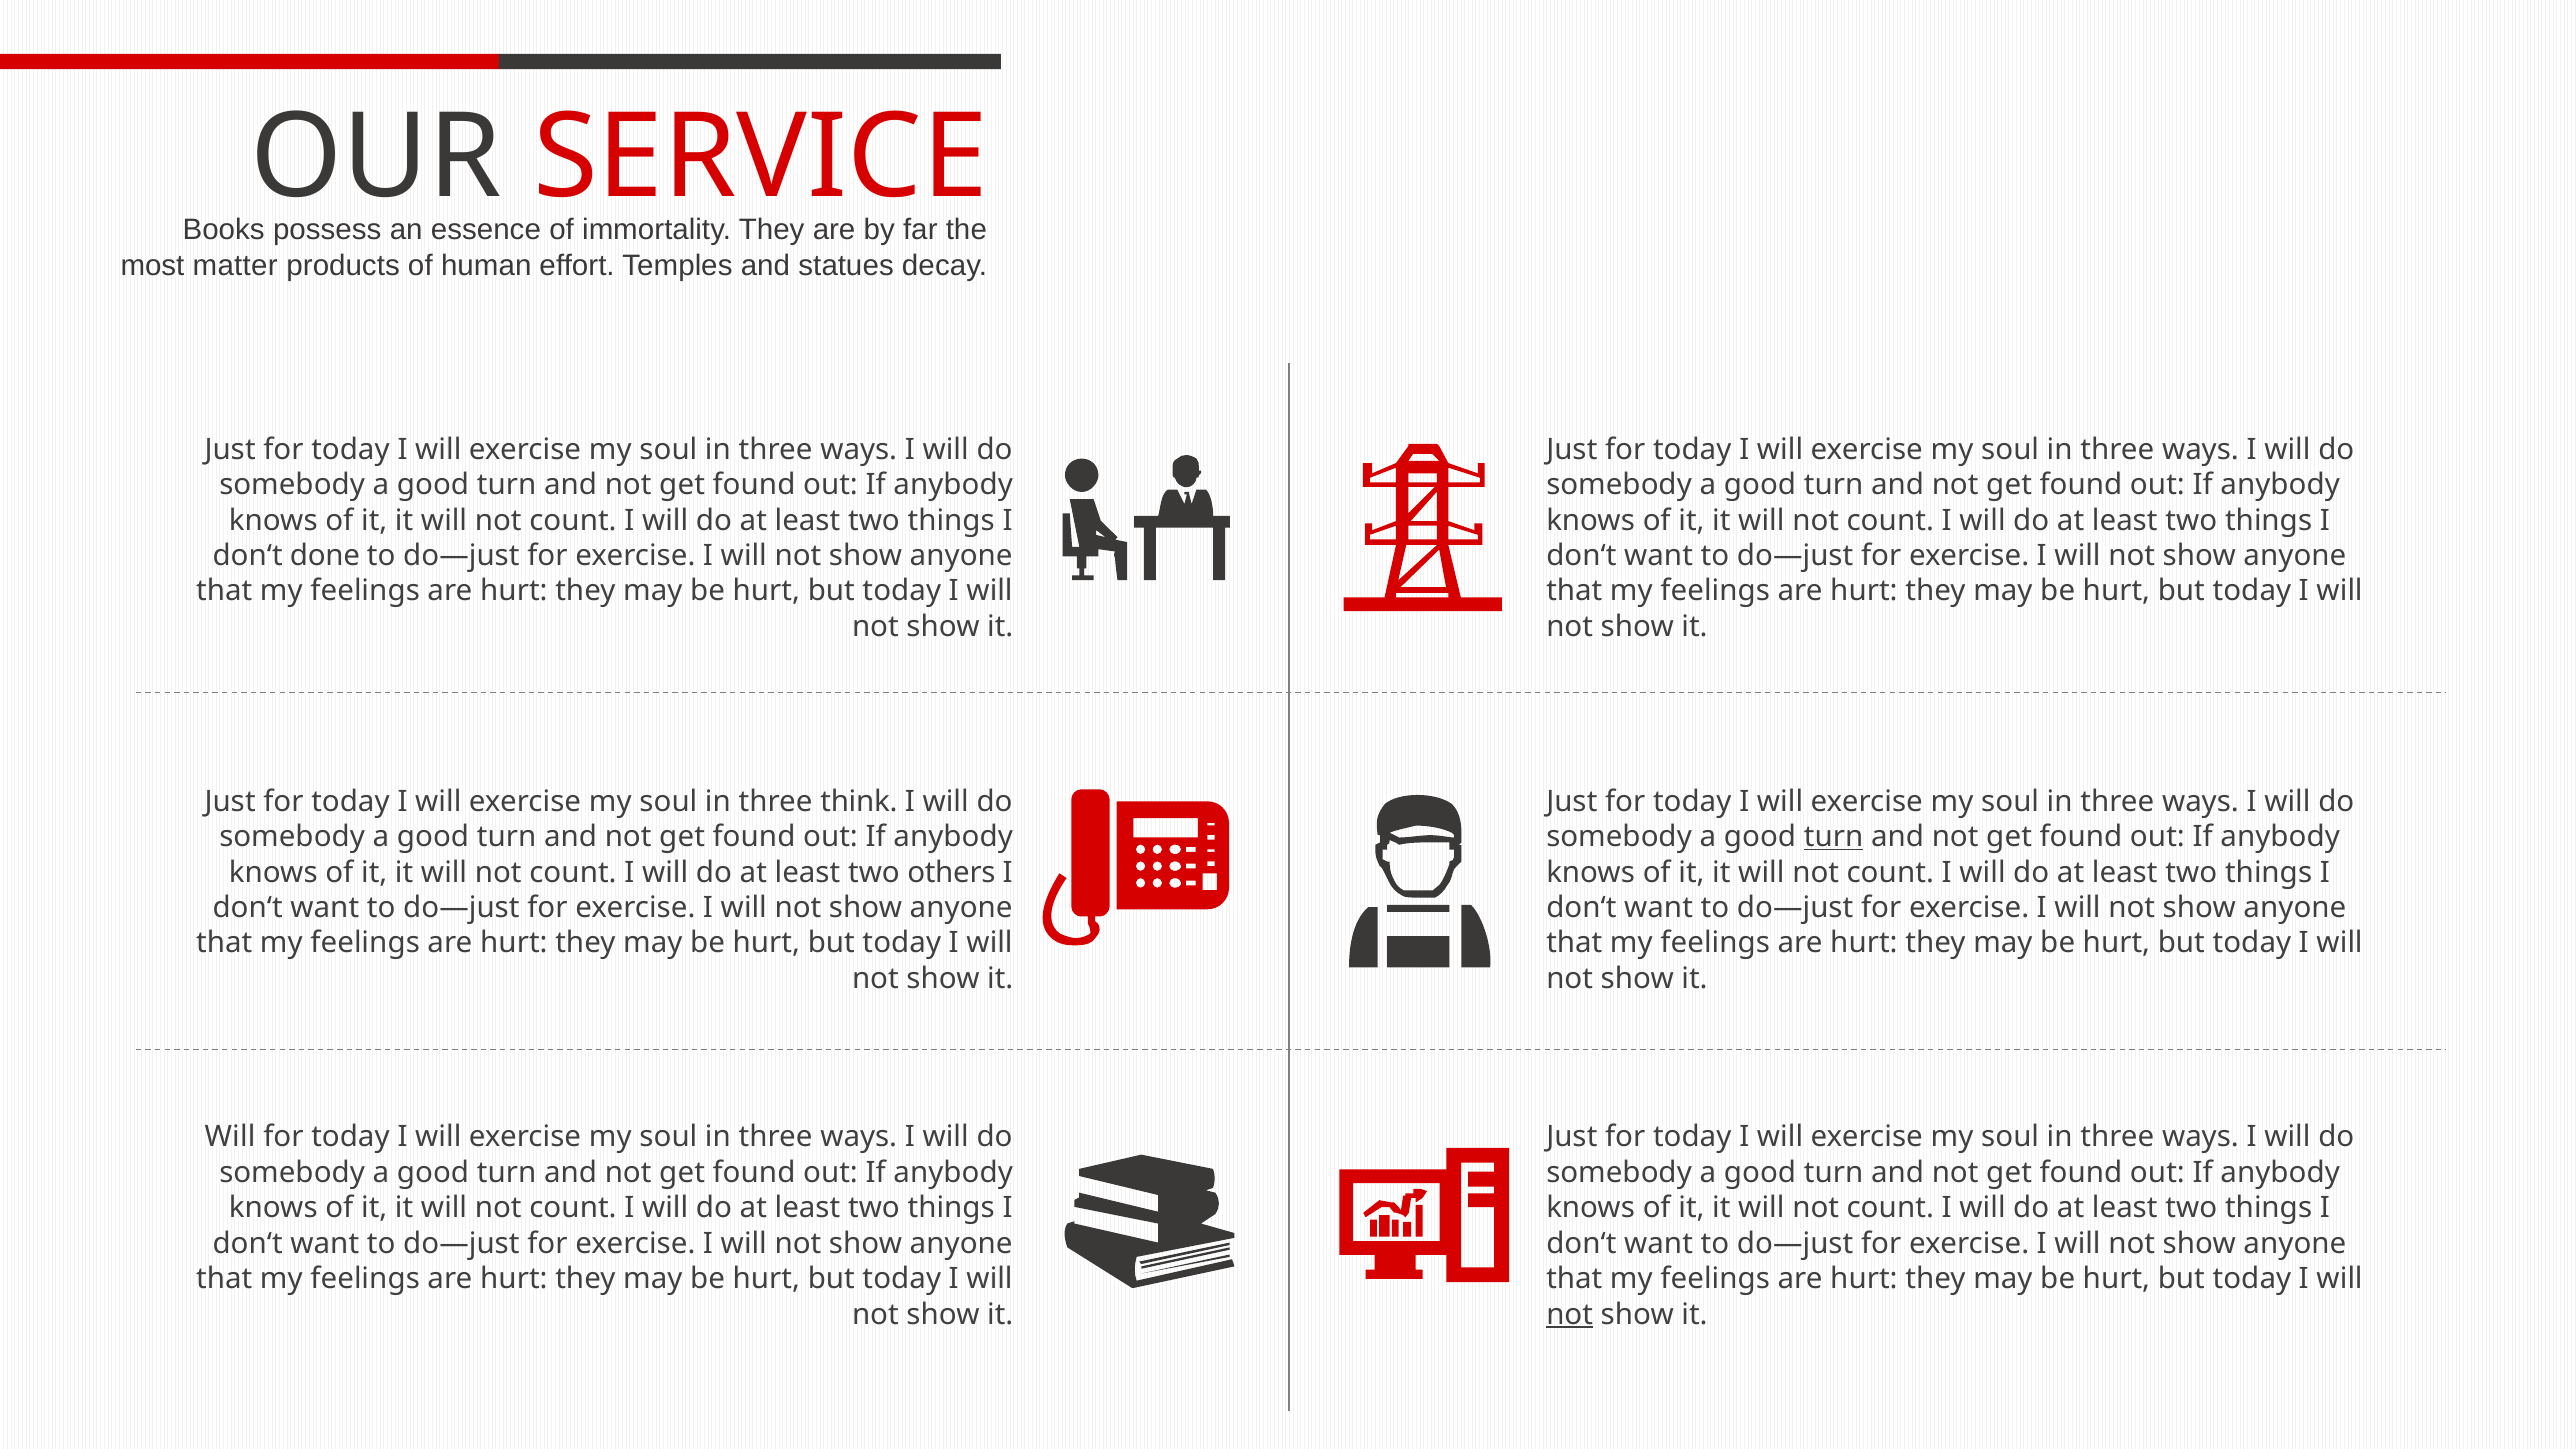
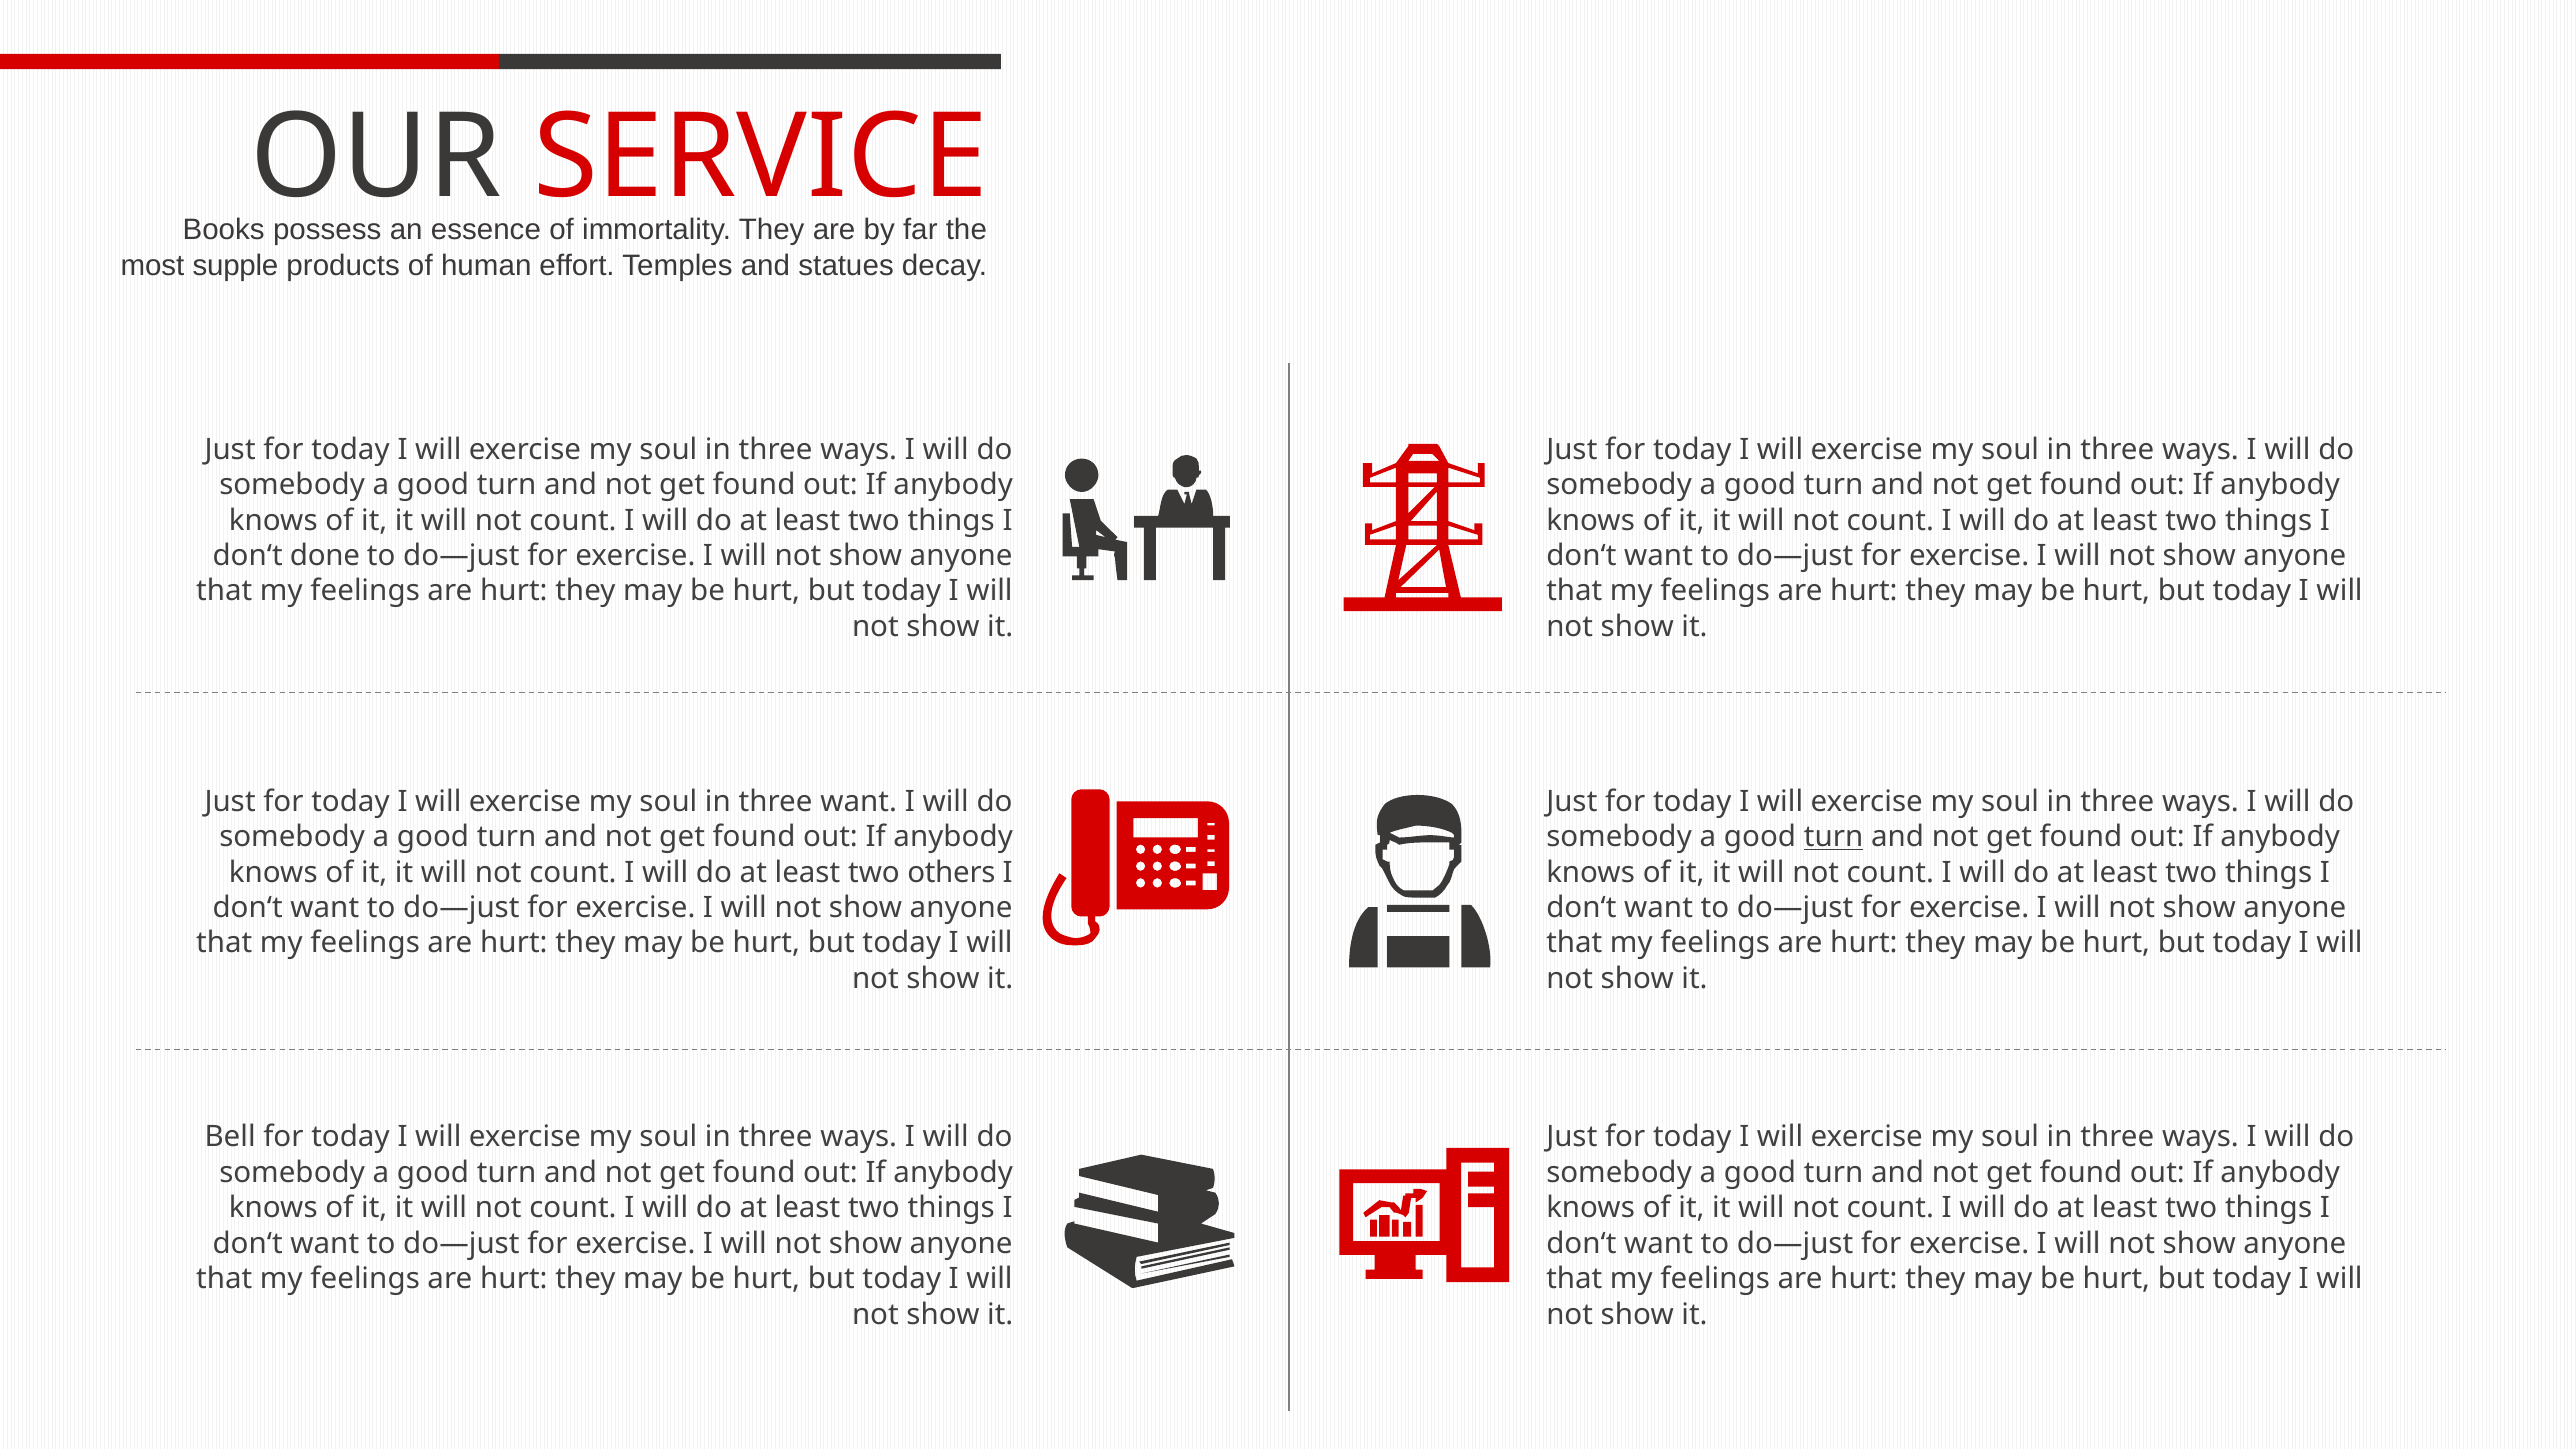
matter: matter -> supple (235, 266)
three think: think -> want (859, 801)
Will: Will -> Bell (230, 1137)
not underline: present -> none (1570, 1314)
